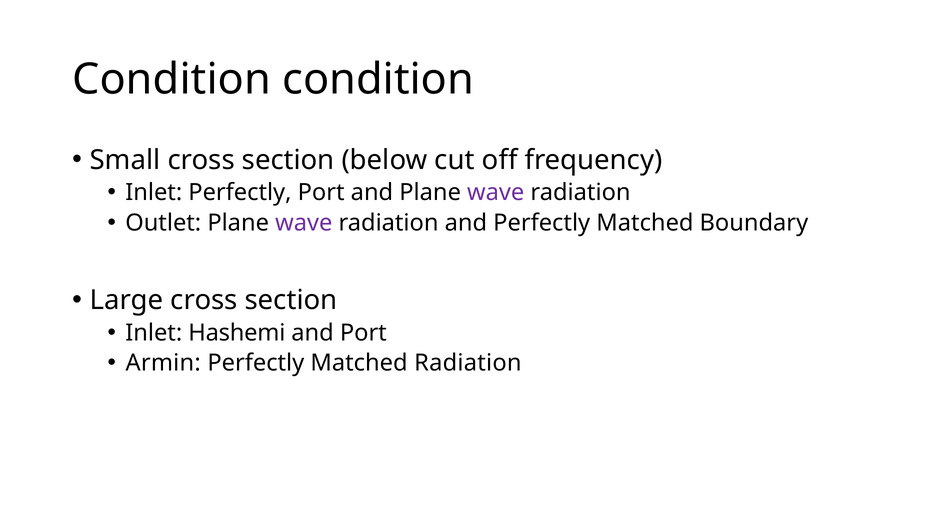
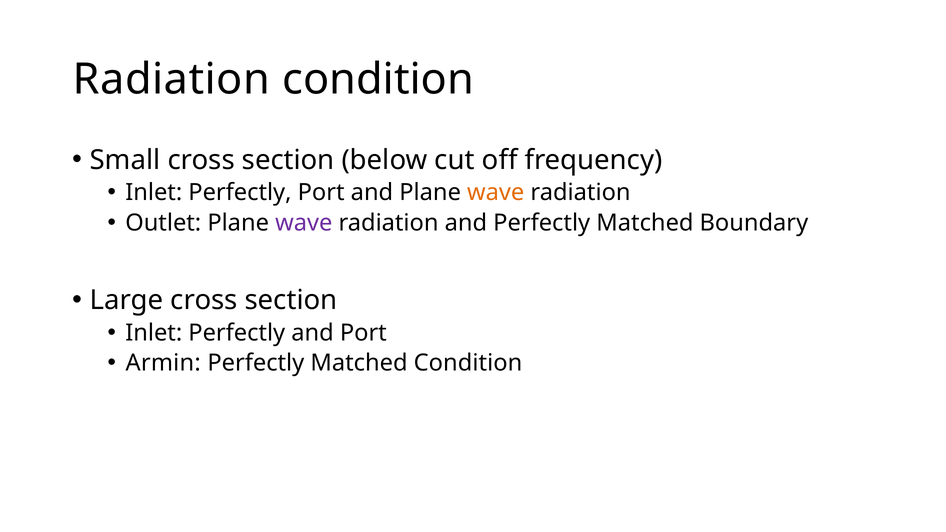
Condition: Condition -> Radiation (171, 79)
wave colour: purple -> orange (496, 193)
Hashemi: Hashemi -> Perfectly (237, 333)
Matched Radiation: Radiation -> Condition (468, 363)
